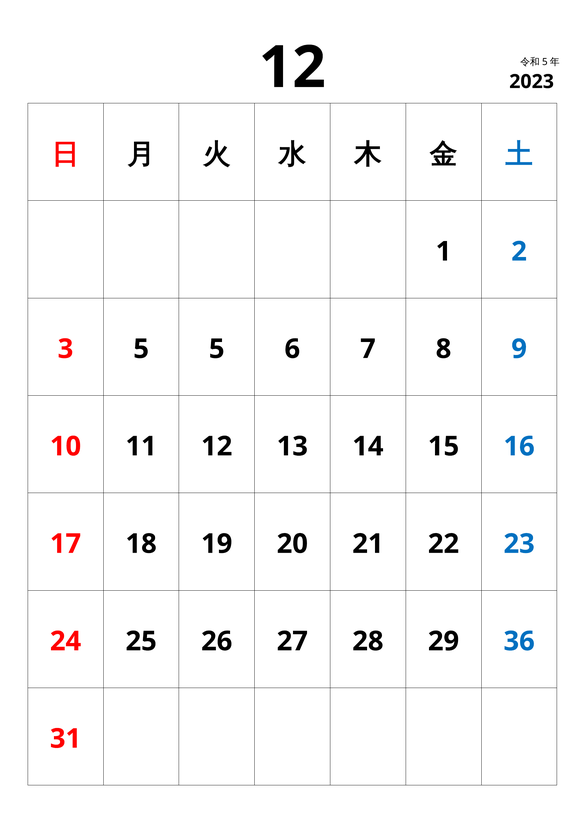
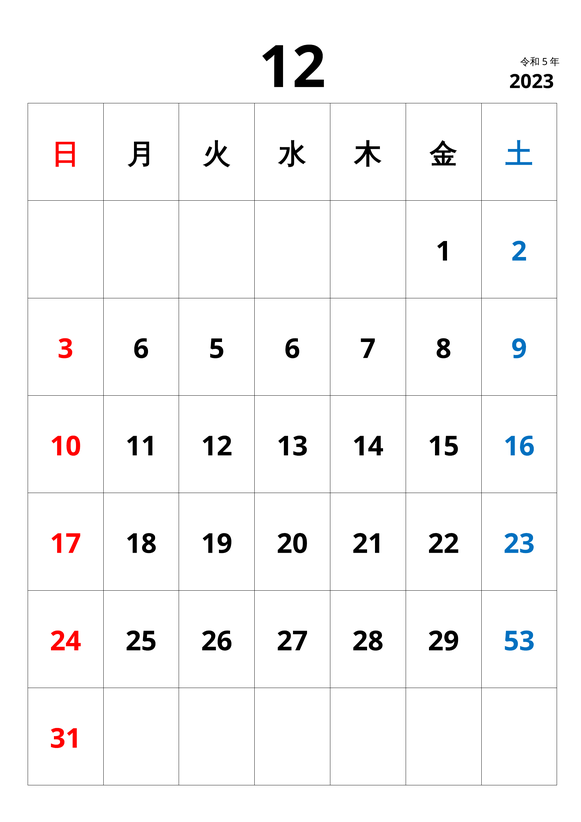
3 5: 5 -> 6 (141, 349)
36: 36 -> 53 (519, 641)
